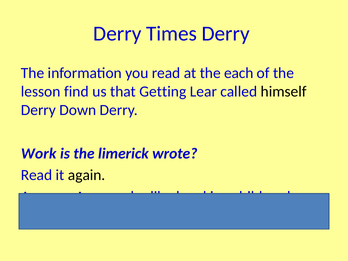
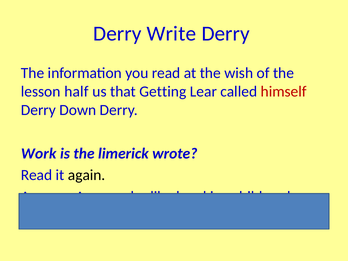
Times: Times -> Write (171, 34)
each: each -> wish (239, 73)
find: find -> half (76, 92)
himself colour: black -> red (284, 92)
